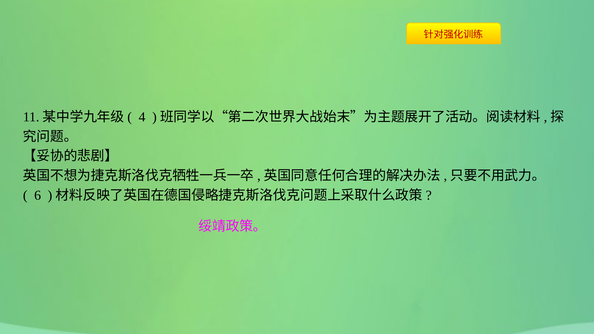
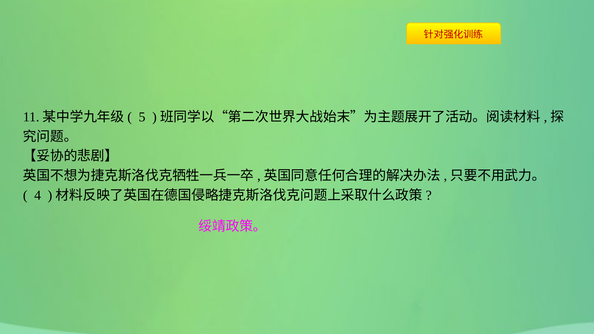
4: 4 -> 5 (142, 117)
6: 6 -> 4 (38, 195)
